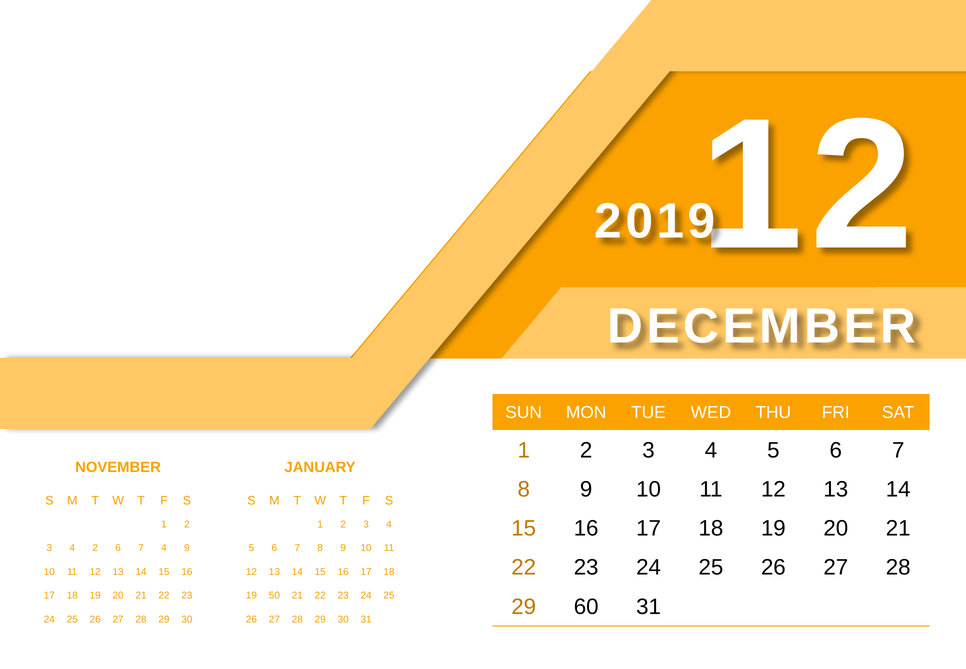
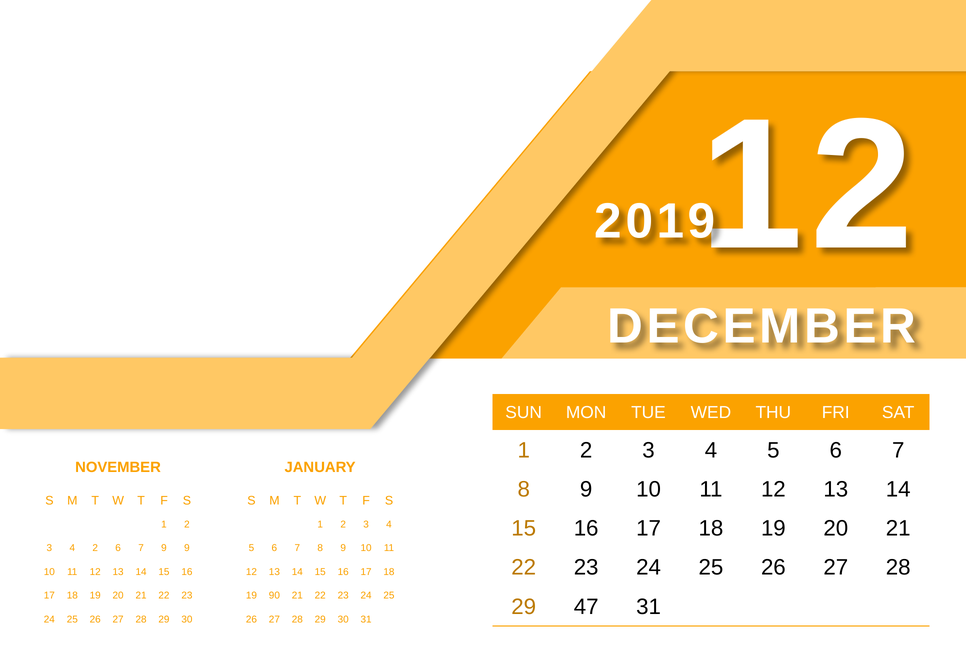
7 4: 4 -> 9 (164, 548)
50: 50 -> 90 (274, 595)
60: 60 -> 47 (586, 607)
